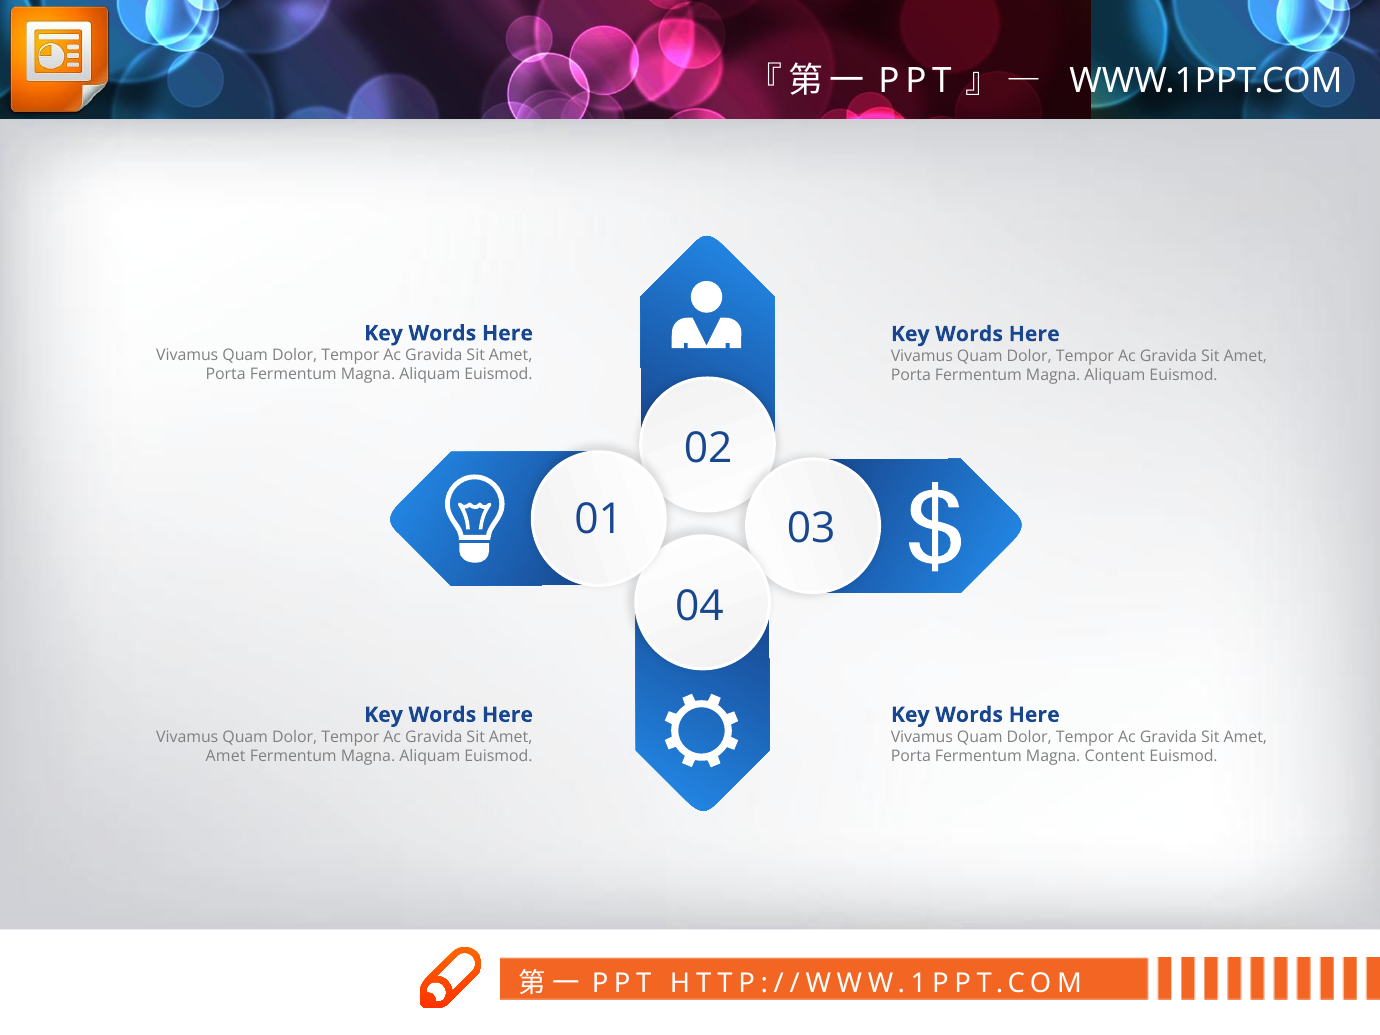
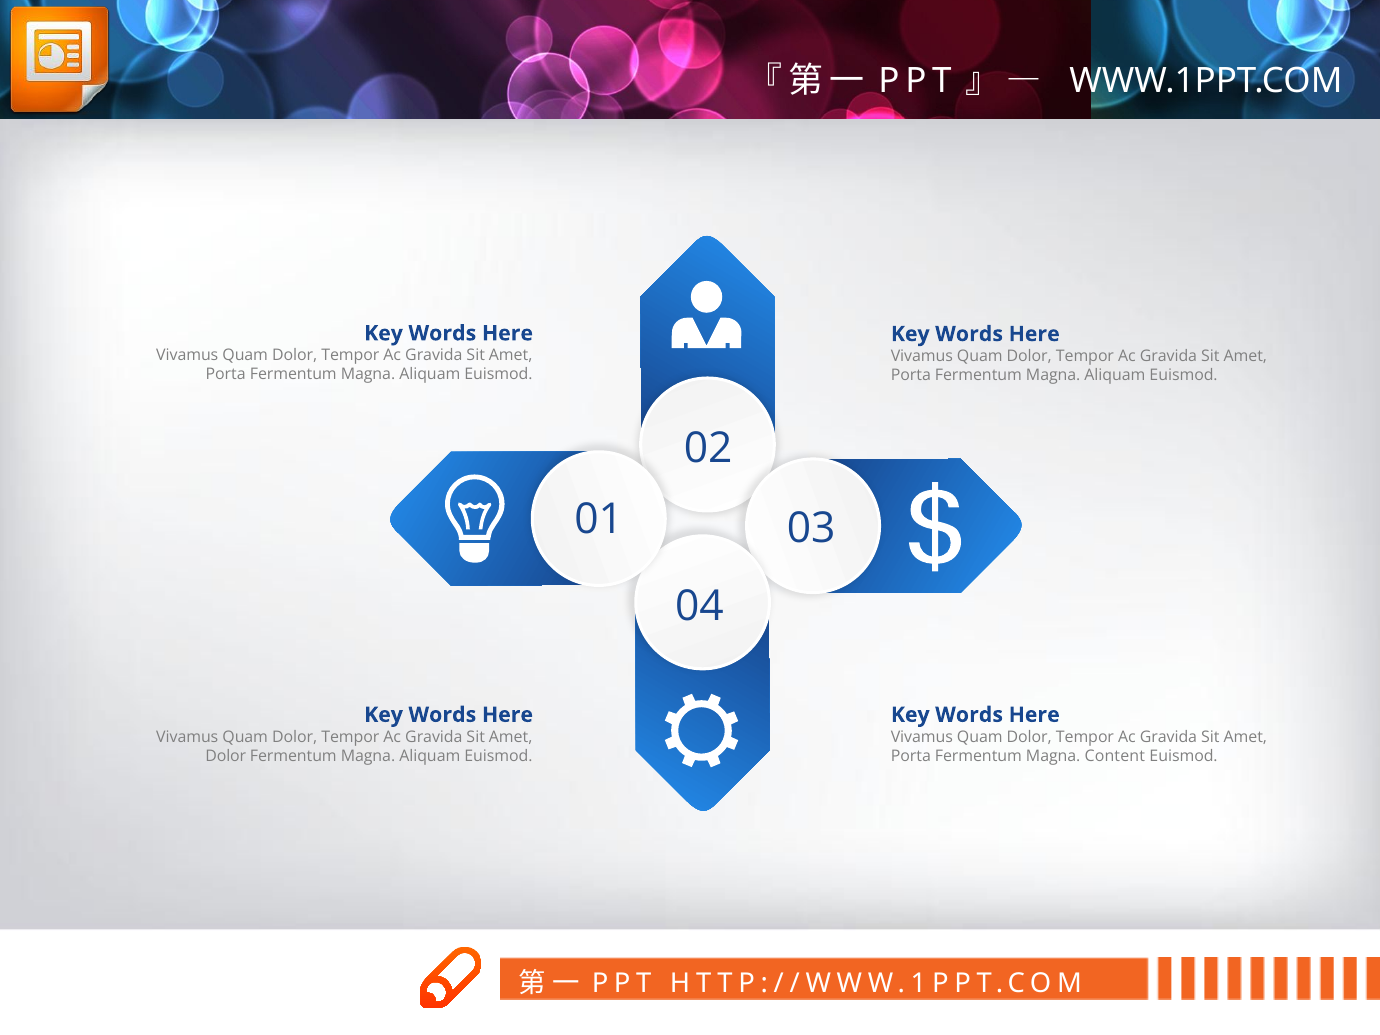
Amet: Amet -> Dolor (226, 756)
